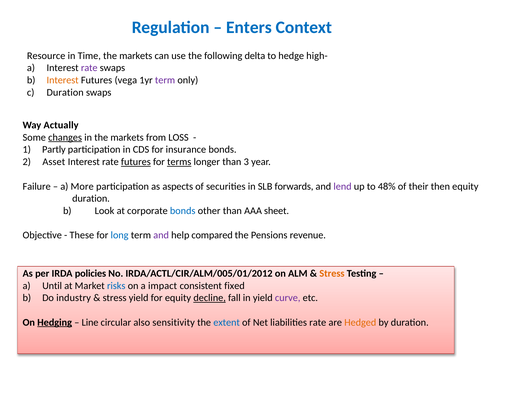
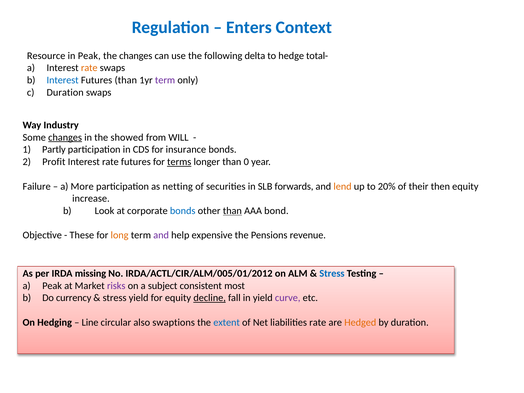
in Time: Time -> Peak (89, 56)
markets: markets -> changes (136, 56)
high-: high- -> total- (317, 56)
rate colour: purple -> orange (89, 68)
Interest colour: orange -> blue (63, 80)
Futures vega: vega -> than (126, 80)
Actually: Actually -> Industry (61, 125)
in the markets: markets -> showed (127, 137)
LOSS: LOSS -> WILL (178, 137)
Asset: Asset -> Profit (54, 162)
futures underline: present -> none (136, 162)
3: 3 -> 0 (246, 162)
aspects: aspects -> netting (178, 186)
lend colour: purple -> orange (342, 186)
48%: 48% -> 20% (387, 186)
duration: duration -> increase (91, 199)
than underline: none -> present (232, 211)
sheet: sheet -> bond (276, 211)
long colour: blue -> orange (120, 235)
compared: compared -> expensive (212, 235)
policies: policies -> missing (90, 273)
Stress colour: orange -> blue (332, 273)
a Until: Until -> Peak (52, 286)
risks colour: blue -> purple (116, 286)
impact: impact -> subject (163, 286)
fixed: fixed -> most (235, 286)
industry: industry -> currency (74, 298)
Hedging underline: present -> none (55, 322)
sensitivity: sensitivity -> swaptions (174, 322)
